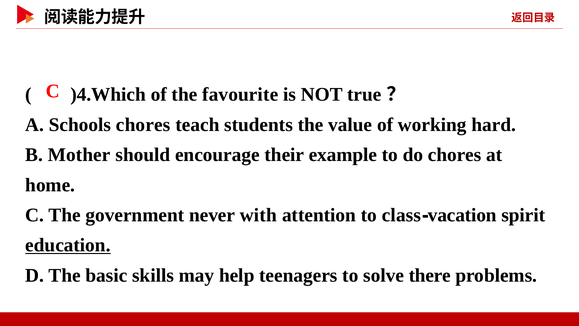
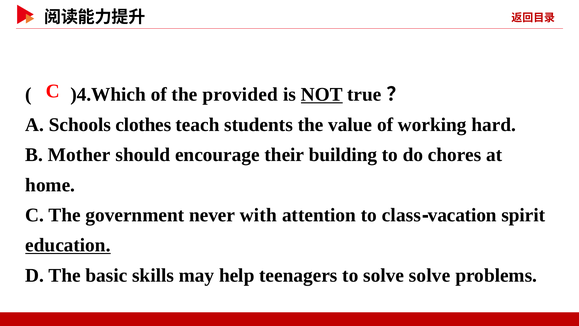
favourite: favourite -> provided (240, 94)
NOT underline: none -> present (322, 94)
Schools chores: chores -> clothes (143, 125)
example: example -> building (343, 155)
solve there: there -> solve (430, 275)
